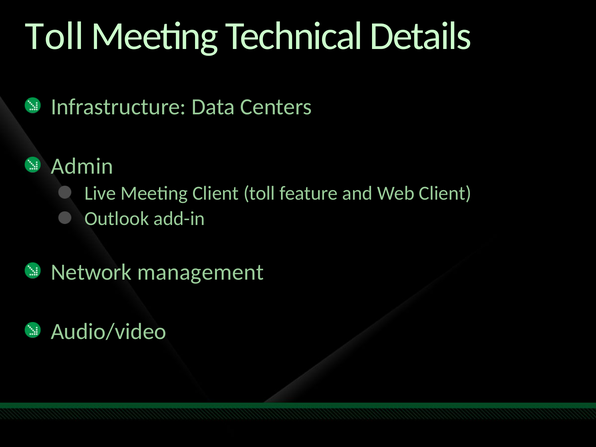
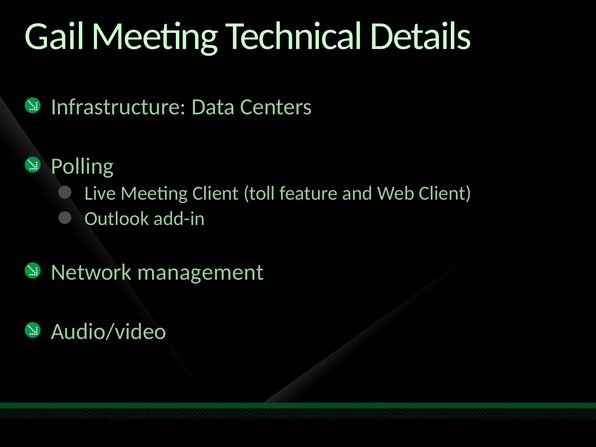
Toll: Toll -> Gail (55, 36)
Admin: Admin -> Polling (82, 166)
